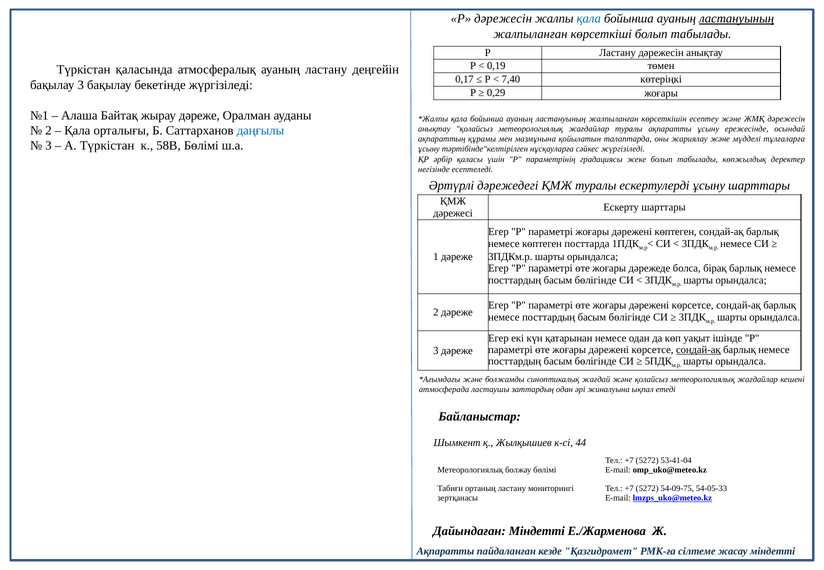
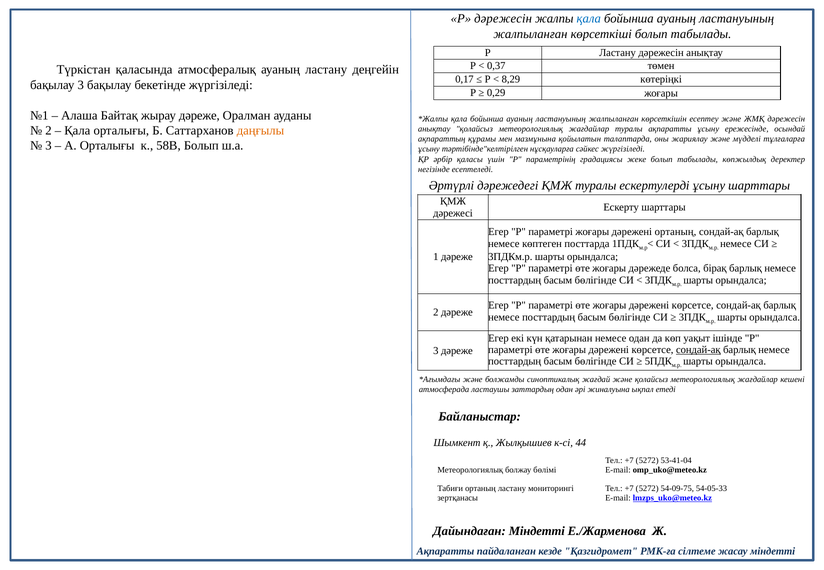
ластануының underline: present -> none (737, 19)
0,19: 0,19 -> 0,37 (496, 66)
7,40: 7,40 -> 8,29 (511, 79)
даңғылы colour: blue -> orange (260, 131)
А Түркістан: Түркістан -> Орталығы (107, 146)
58В Бөлімі: Бөлімі -> Болып (201, 146)
дәрежені көптеген: көптеген -> ортаның (676, 232)
